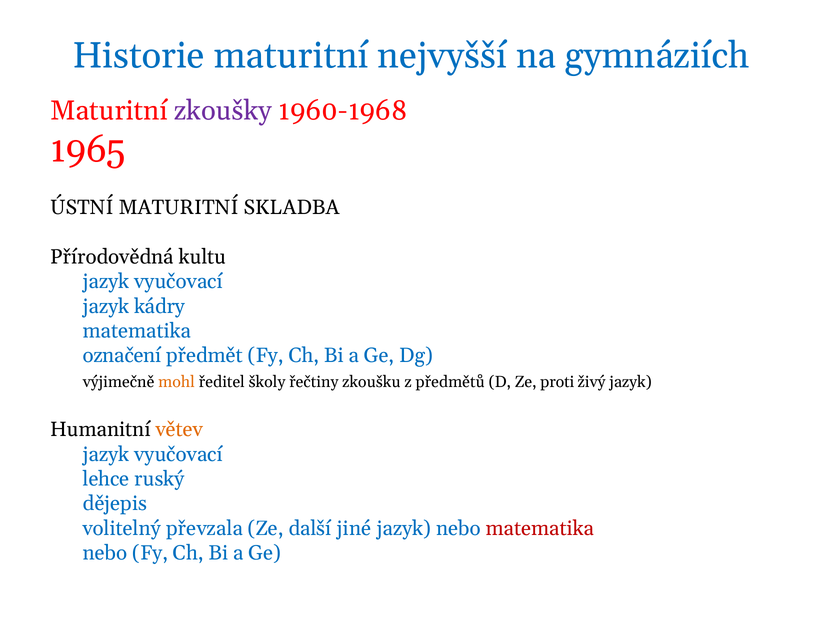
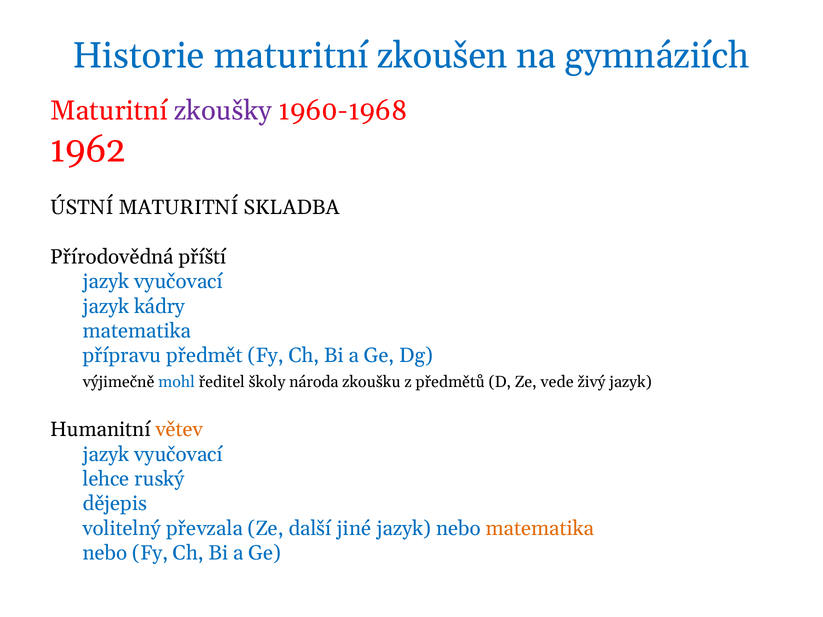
nejvyšší: nejvyšší -> zkoušen (442, 56)
1965: 1965 -> 1962 (88, 150)
kultu: kultu -> příští (203, 257)
označení: označení -> přípravu (122, 356)
mohl colour: orange -> blue (177, 382)
řečtiny: řečtiny -> národa (314, 382)
proti: proti -> vede (557, 382)
matematika colour: red -> orange (540, 529)
